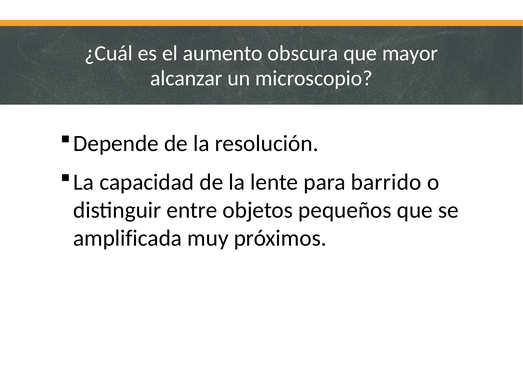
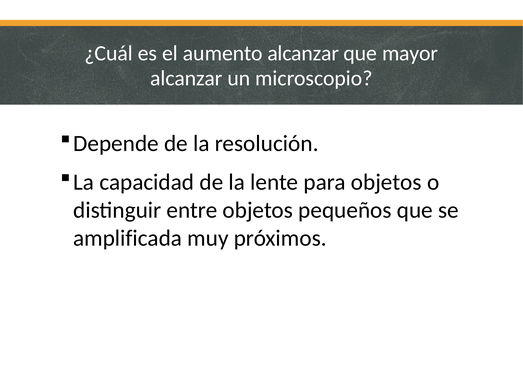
aumento obscura: obscura -> alcanzar (303, 53)
para barrido: barrido -> objetos (386, 182)
